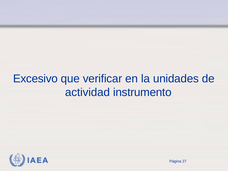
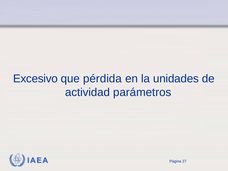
verificar: verificar -> pérdida (102, 79)
instrumento: instrumento -> parámetros (142, 92)
